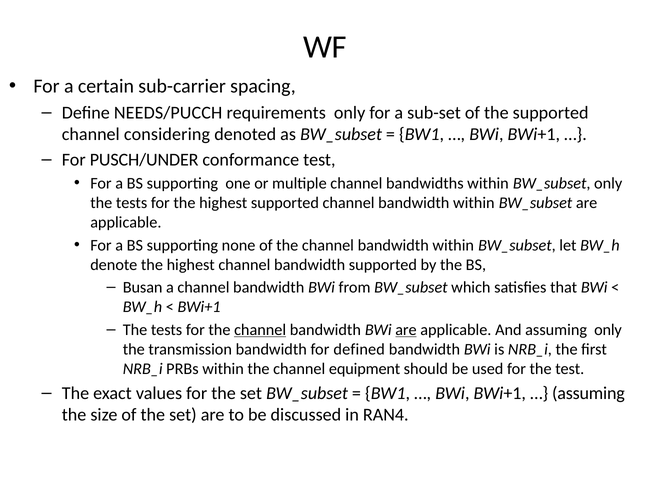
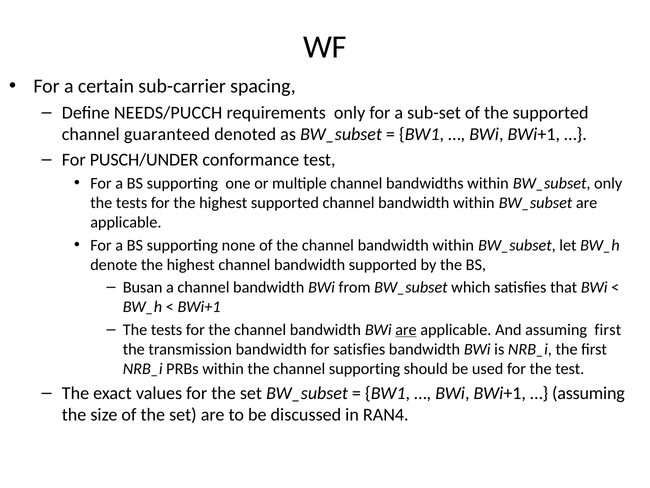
considering: considering -> guaranteed (167, 134)
channel underline: present -> none (260, 329)
assuming only: only -> first (608, 329)
for defined: defined -> satisfies (359, 349)
channel equipment: equipment -> supporting (365, 368)
